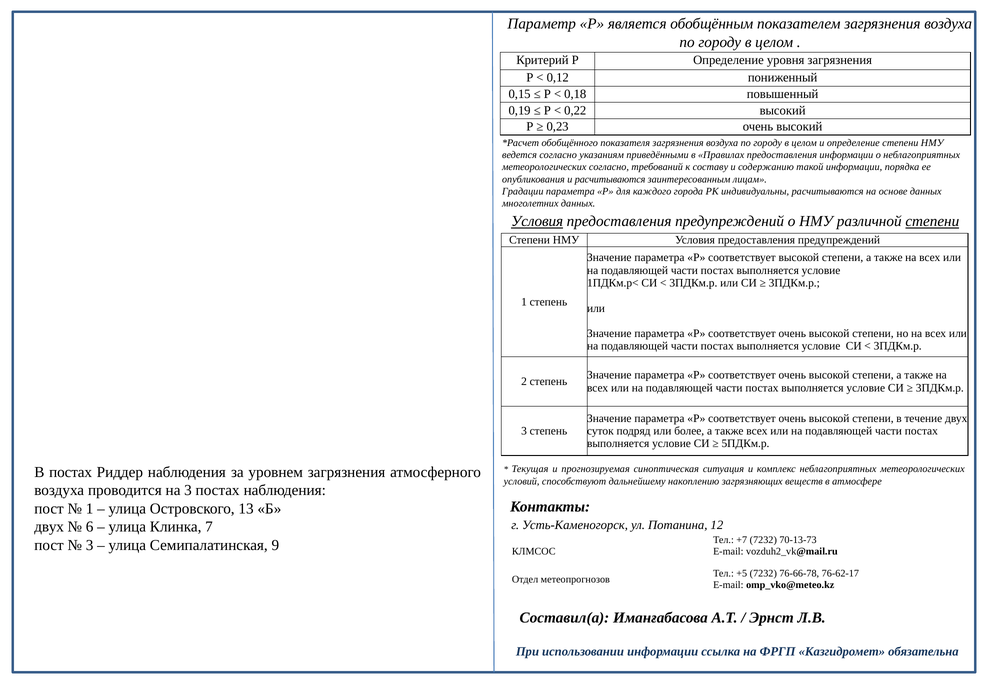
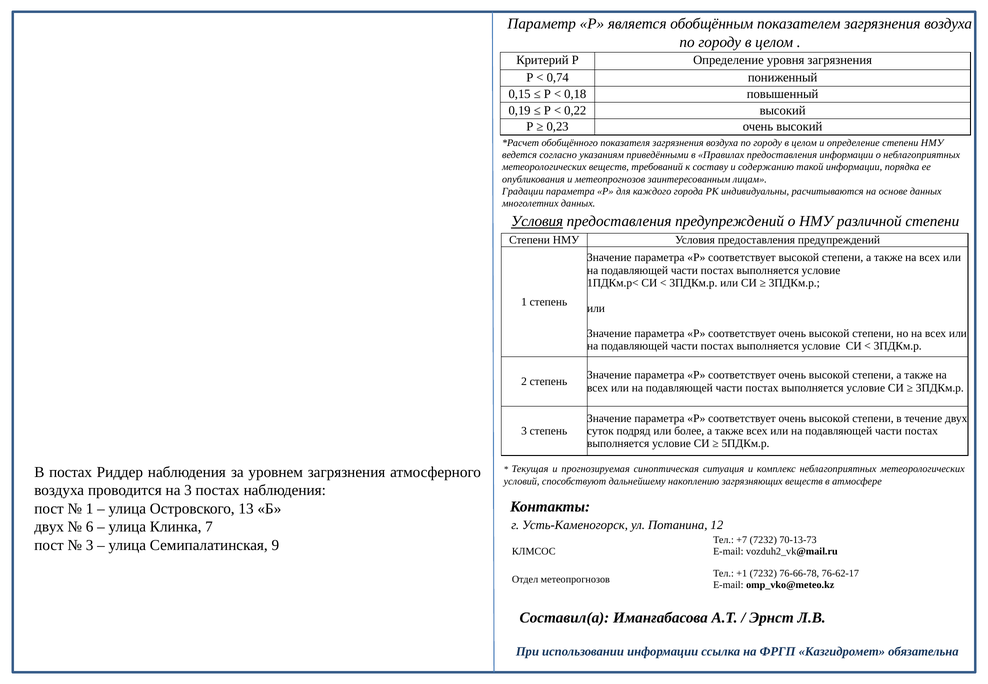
0,12: 0,12 -> 0,74 (558, 78)
метеорологических согласно: согласно -> веществ (609, 167)
и расчитываются: расчитываются -> метеопрогнозов (610, 179)
степени underline: present -> none (932, 221)
+5: +5 -> +1 (742, 574)
